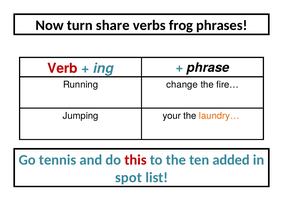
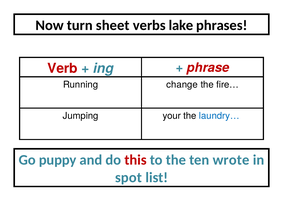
share: share -> sheet (113, 25)
frog: frog -> lake (181, 25)
phrase colour: black -> red (208, 68)
laundry… colour: orange -> blue (219, 116)
tennis: tennis -> puppy (58, 160)
added: added -> wrote (231, 160)
